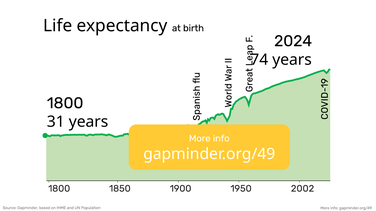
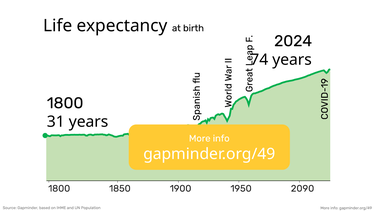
2002: 2002 -> 2090 (303, 189)
